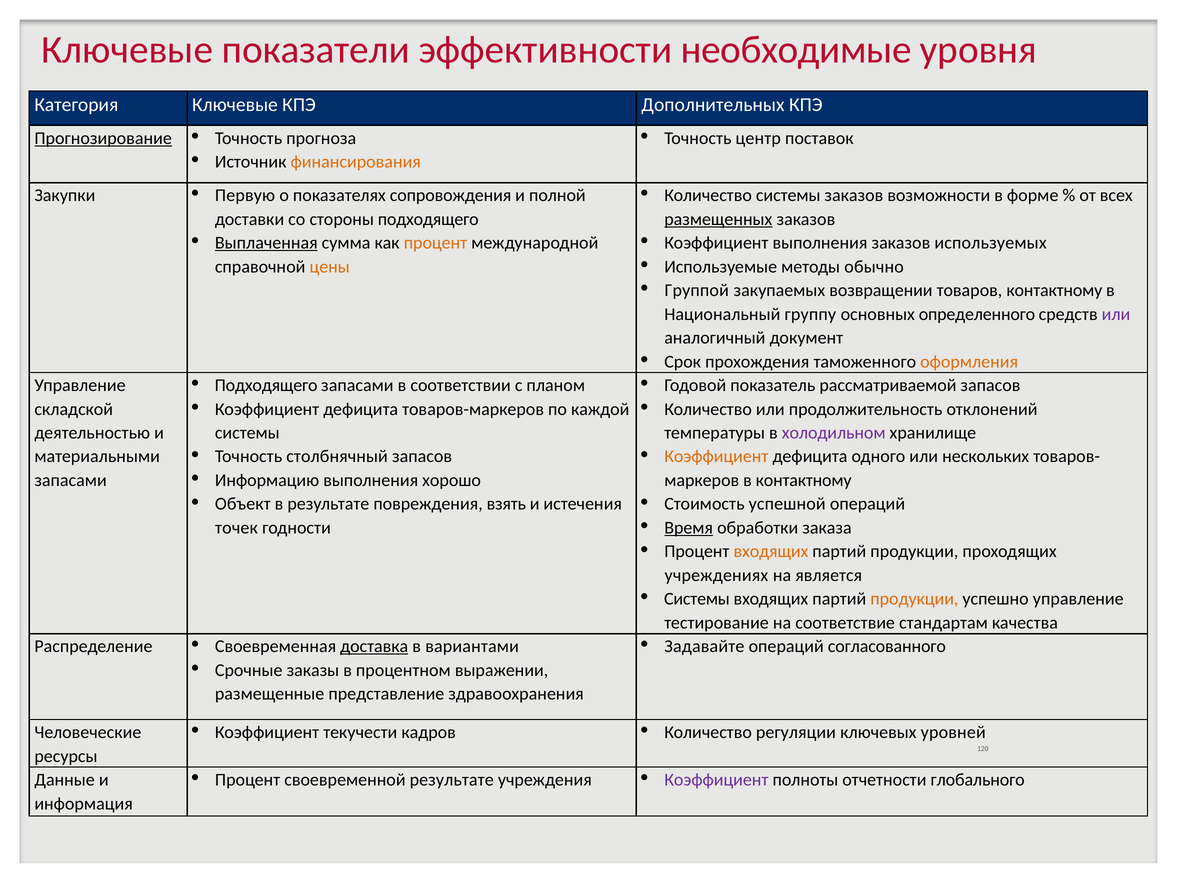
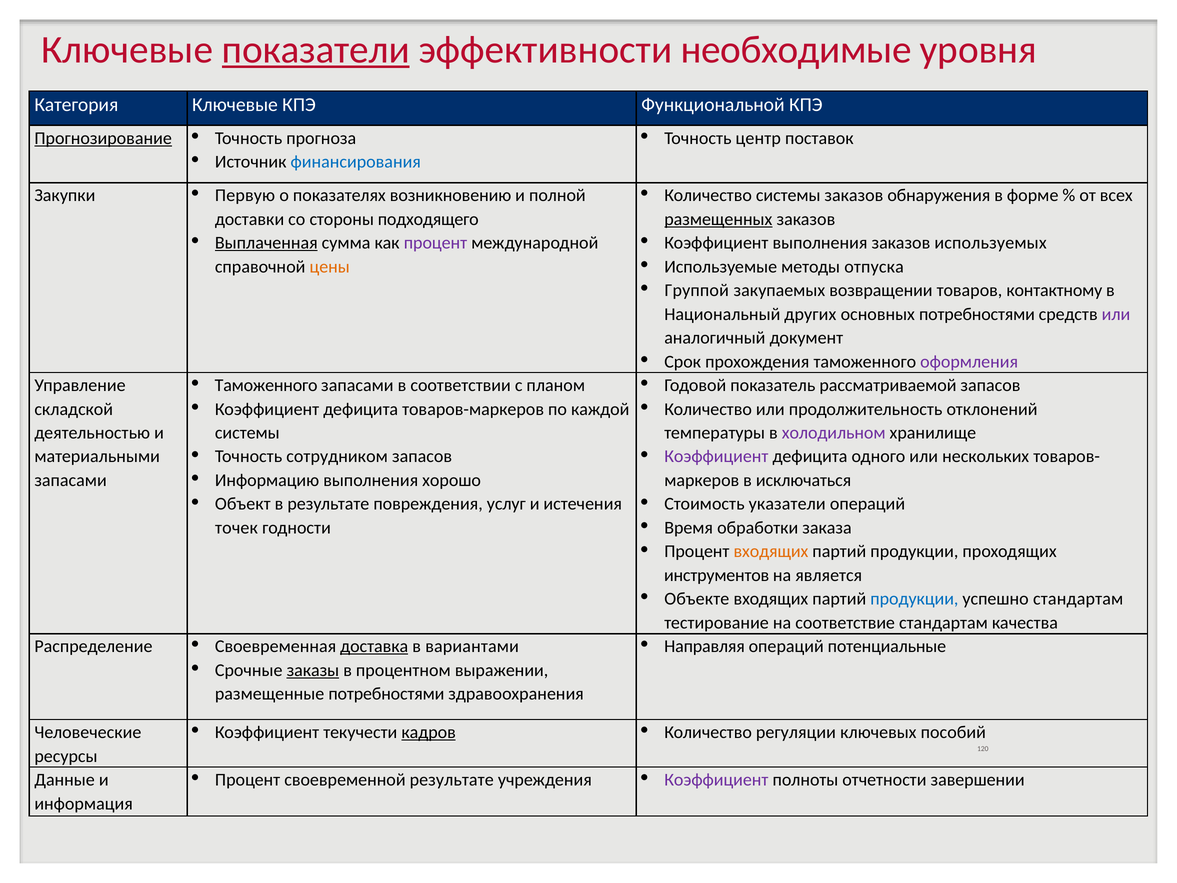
показатели underline: none -> present (316, 50)
Дополнительных: Дополнительных -> Функциональной (713, 105)
финансирования colour: orange -> blue (356, 162)
возможности: возможности -> обнаружения (939, 195)
сопровождения: сопровождения -> возникновению (451, 195)
процент colour: orange -> purple (435, 243)
обычно: обычно -> отпуска (874, 267)
группу: группу -> других (810, 314)
основных определенного: определенного -> потребностями (977, 314)
оформления colour: orange -> purple (969, 361)
Подходящего: Подходящего -> Таможенного (266, 385)
столбнячный: столбнячный -> сотрудником (337, 456)
Коэффициент colour: orange -> purple (716, 456)
в контактному: контактному -> исключаться (804, 480)
взять: взять -> услуг (506, 504)
успешной: успешной -> указатели (787, 504)
Время underline: present -> none (689, 528)
учреждениях: учреждениях -> инструментов (717, 575)
Системы: Системы -> Объекте (697, 599)
продукции colour: orange -> blue (914, 599)
успешно управление: управление -> стандартам (1078, 599)
Задавайте: Задавайте -> Направляя (705, 646)
согласованного: согласованного -> потенциальные (887, 646)
заказы underline: none -> present (313, 670)
размещенные представление: представление -> потребностями (386, 694)
кадров underline: none -> present (429, 732)
уровней: уровней -> пособий (953, 732)
глобального: глобального -> завершении (978, 780)
